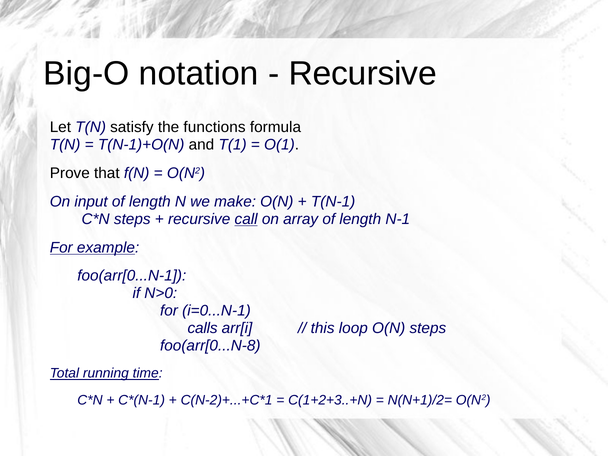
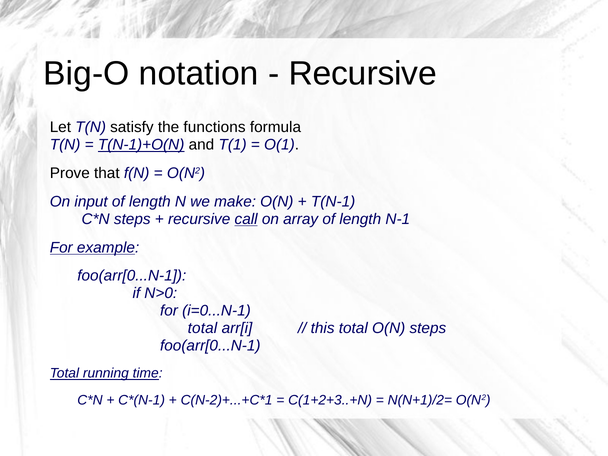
T(N-1)+O(N underline: none -> present (141, 145)
calls: calls -> total (202, 328)
this loop: loop -> total (353, 328)
foo(arr[0...N-8: foo(arr[0...N-8 -> foo(arr[0...N-1 (210, 346)
